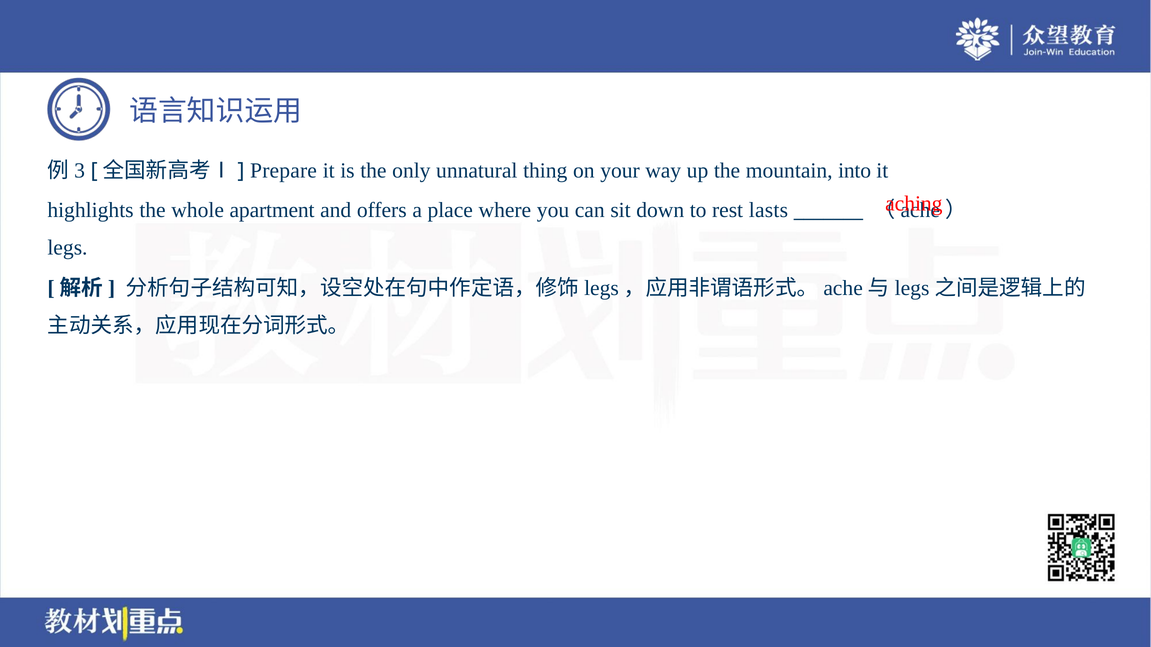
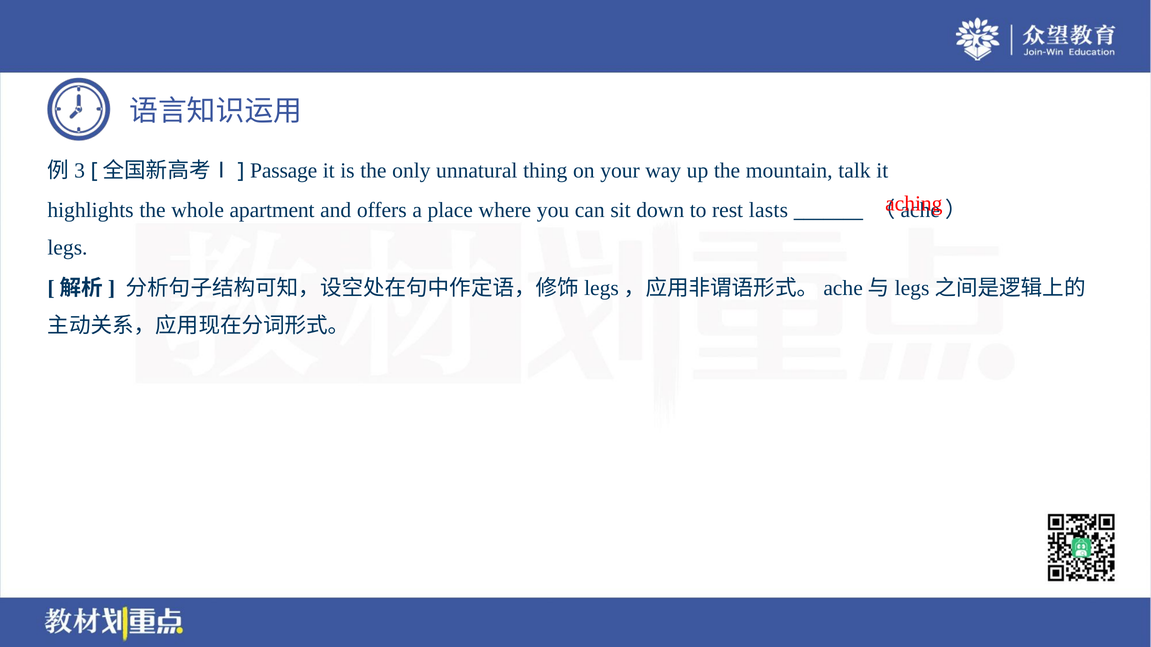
Prepare: Prepare -> Passage (284, 171)
into: into -> talk (855, 171)
